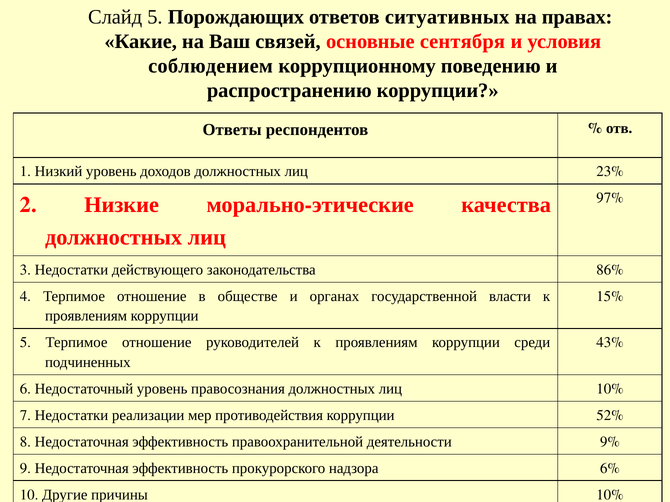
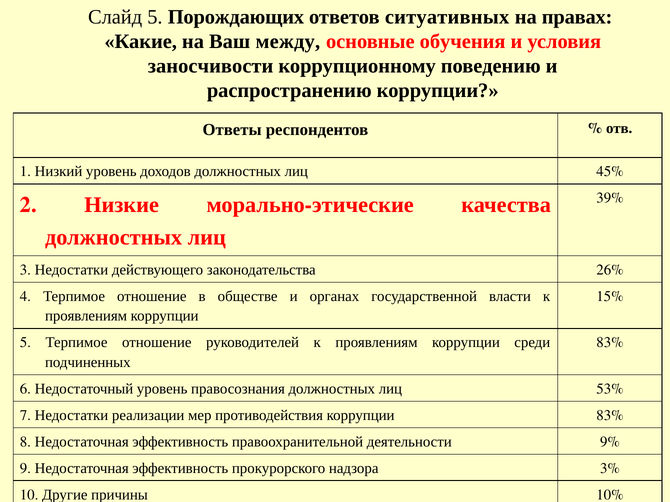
связей: связей -> между (288, 42)
сентября: сентября -> обучения (463, 42)
соблюдением: соблюдением -> заносчивости (211, 66)
23%: 23% -> 45% (610, 172)
97%: 97% -> 39% (610, 198)
86%: 86% -> 26% (610, 270)
43%: 43% -> 83% (610, 343)
лиц 10%: 10% -> 53% (610, 389)
коррупции 52%: 52% -> 83% (610, 416)
6%: 6% -> 3% (610, 469)
